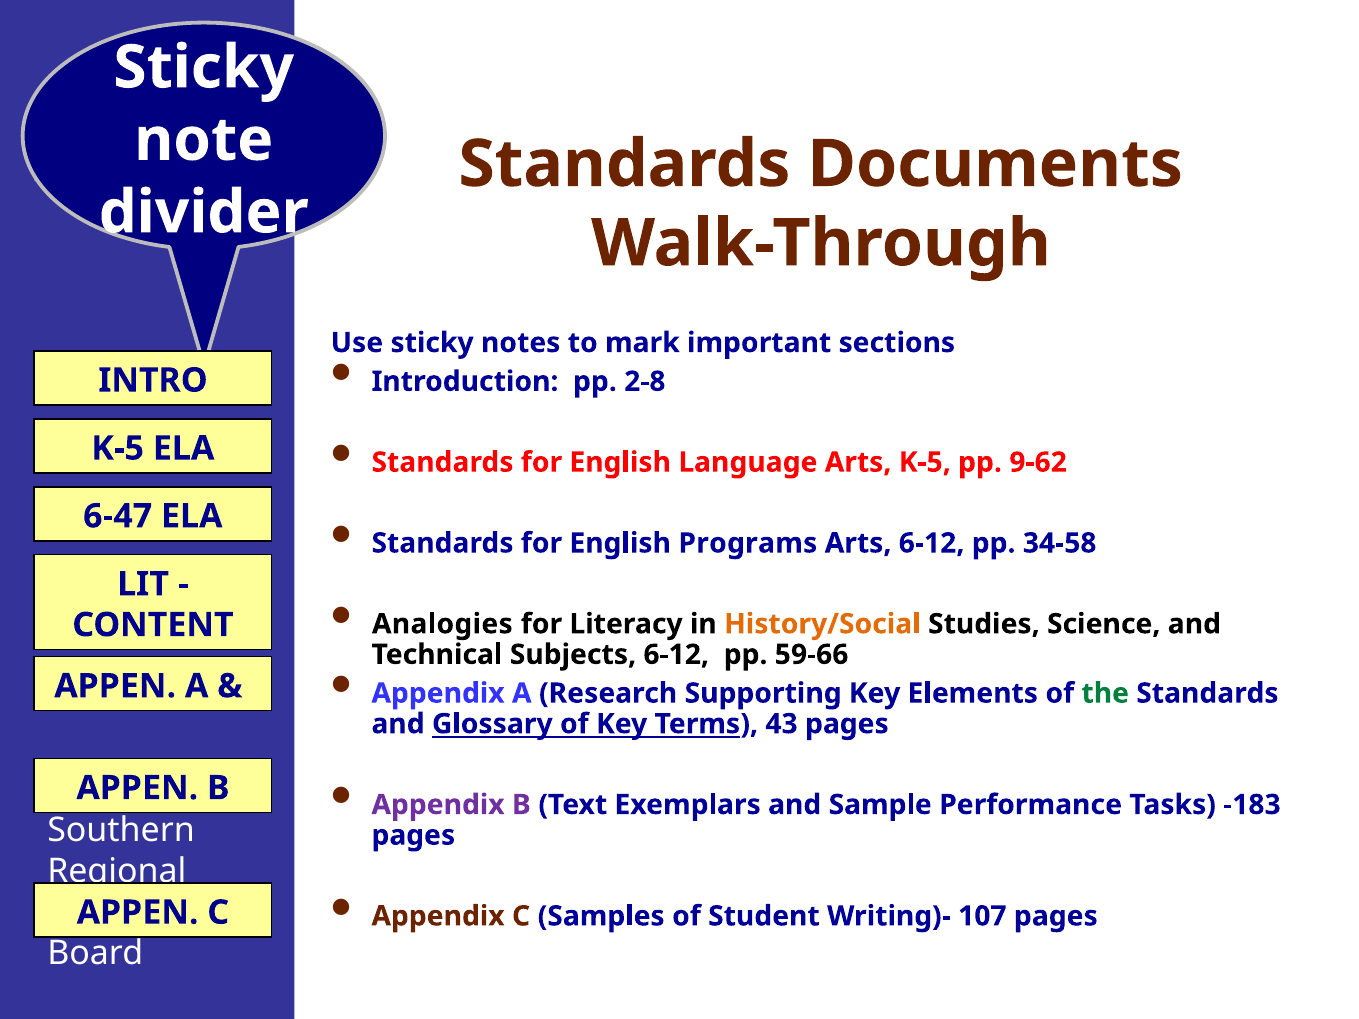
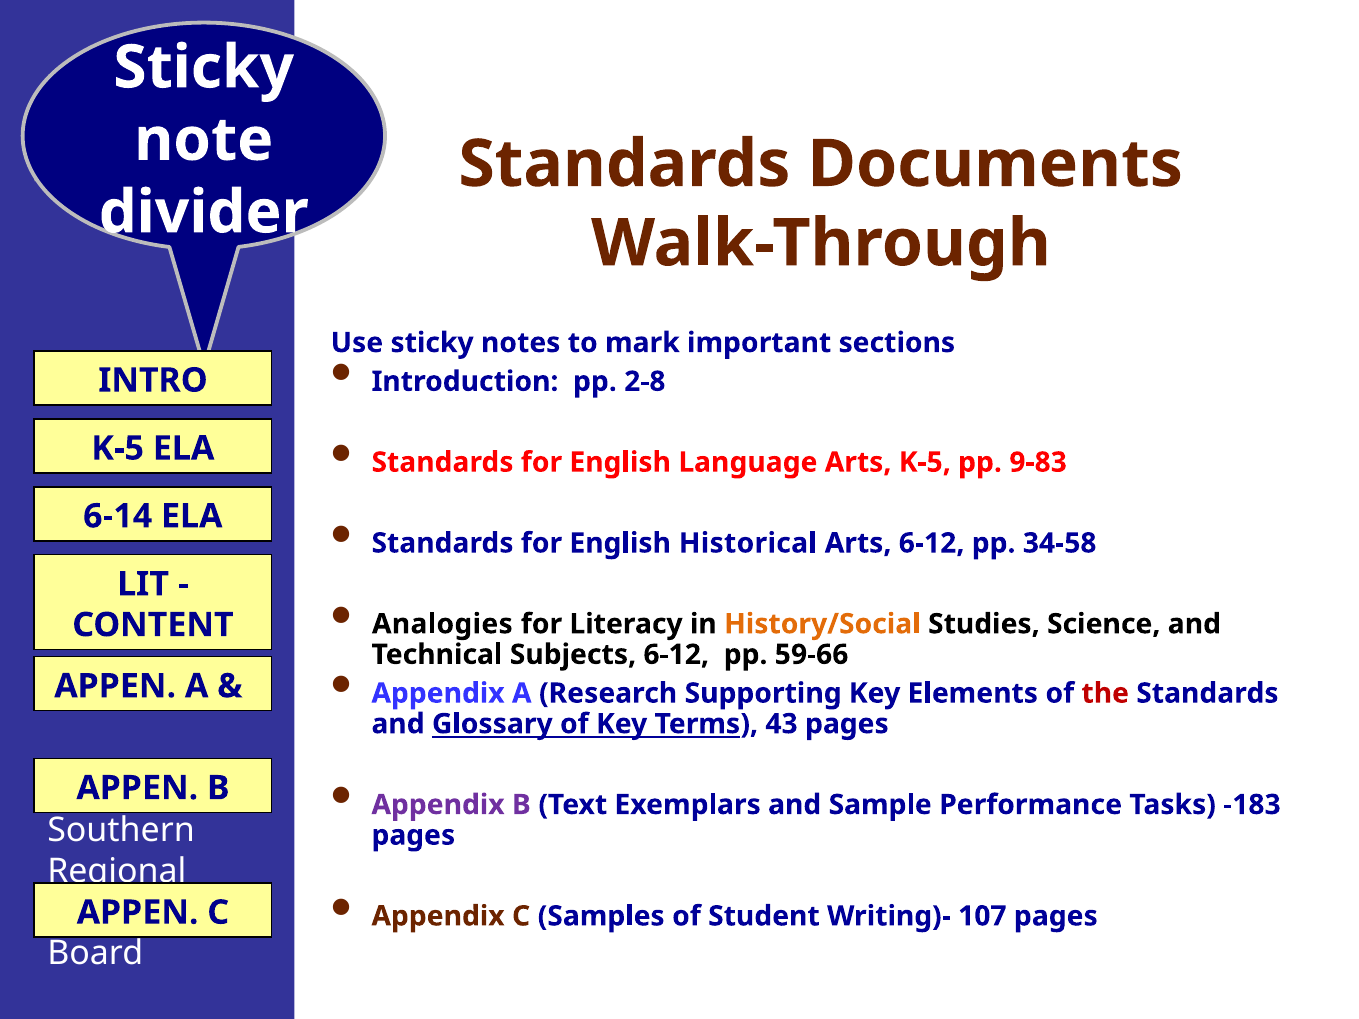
9-62: 9-62 -> 9-83 (1038, 462)
6-47: 6-47 -> 6-14 (118, 516)
Programs: Programs -> Historical (748, 543)
the colour: green -> red (1105, 693)
